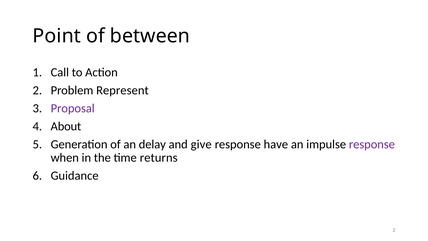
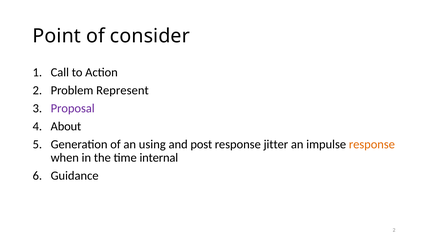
between: between -> consider (150, 36)
delay: delay -> using (152, 144)
give: give -> post (201, 144)
have: have -> jitter (276, 144)
response colour: purple -> orange (372, 144)
returns: returns -> internal (159, 158)
